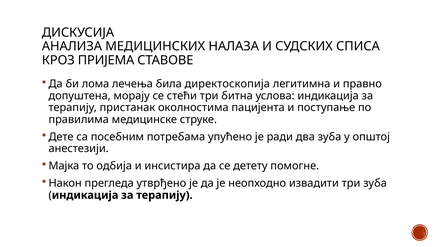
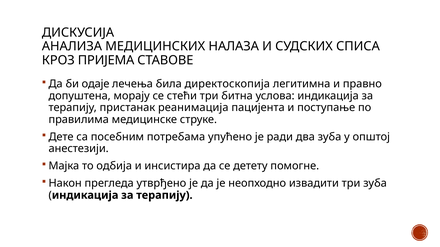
лома: лома -> одаје (96, 84)
околностима: околностима -> реанимација (193, 108)
